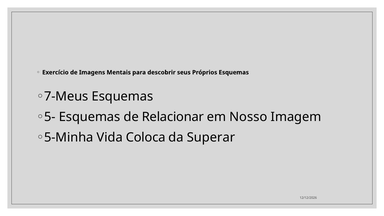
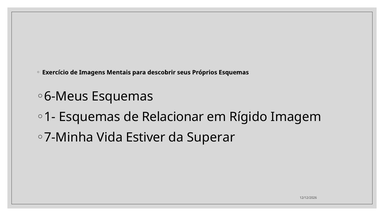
7-Meus: 7-Meus -> 6-Meus (66, 97)
5-: 5- -> 1- (50, 117)
Nosso: Nosso -> Rígido (248, 117)
5-Minha: 5-Minha -> 7-Minha (69, 138)
Coloca: Coloca -> Estiver (146, 138)
